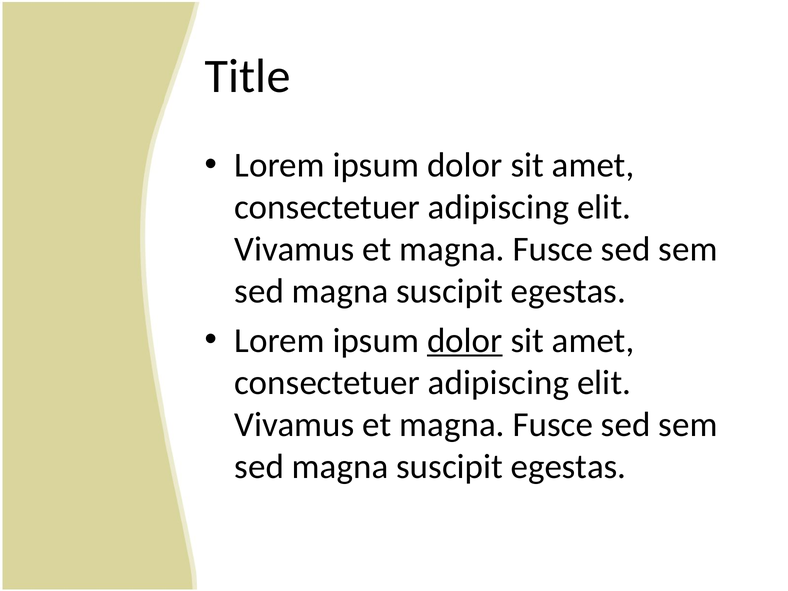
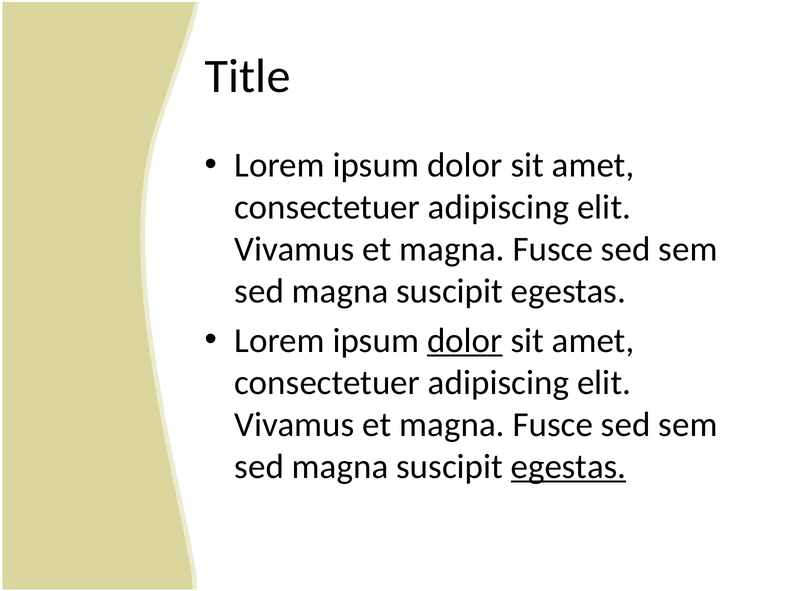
egestas underline: none -> present (569, 467)
